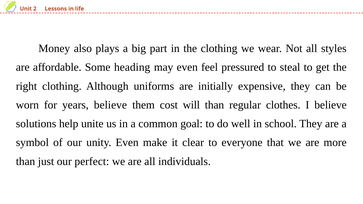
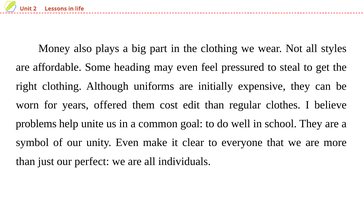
years believe: believe -> offered (110, 105)
will: will -> edit (191, 105)
solutions: solutions -> problems (36, 124)
